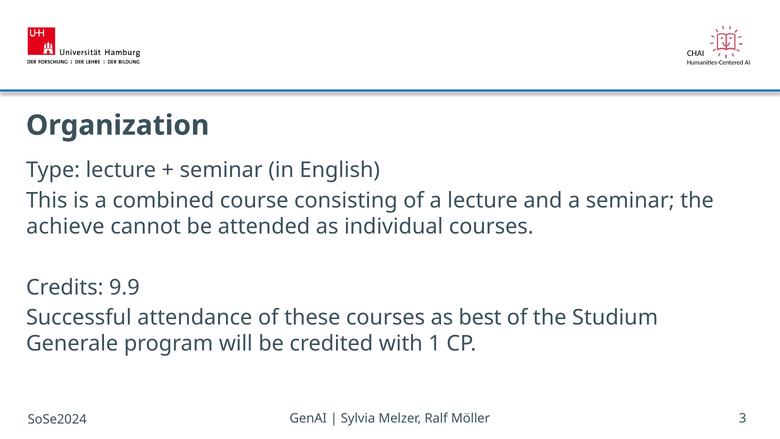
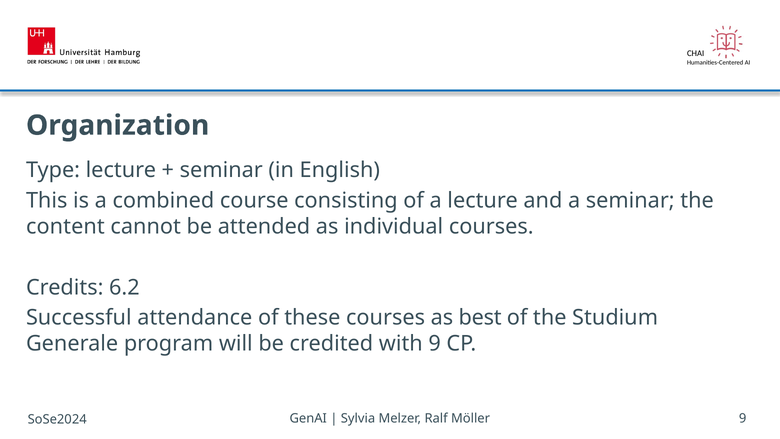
achieve: achieve -> content (65, 227)
9.9: 9.9 -> 6.2 (124, 287)
with 1: 1 -> 9 (435, 344)
Möller 3: 3 -> 9 (743, 418)
